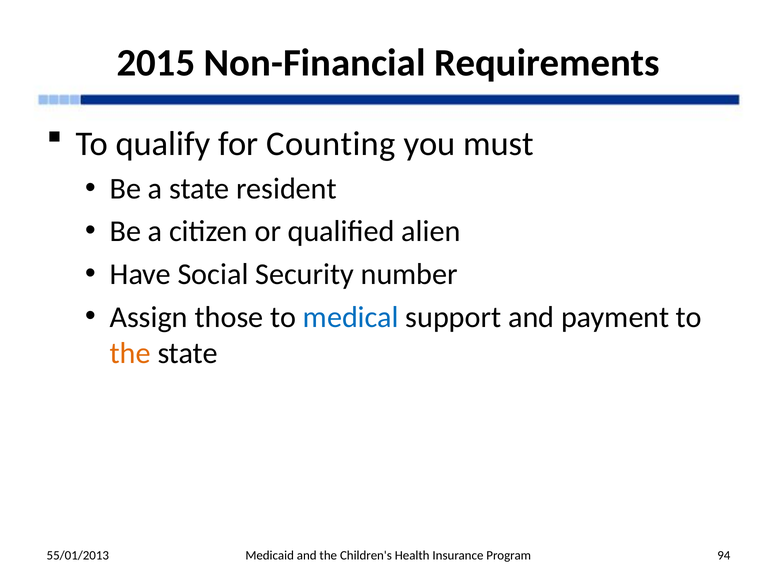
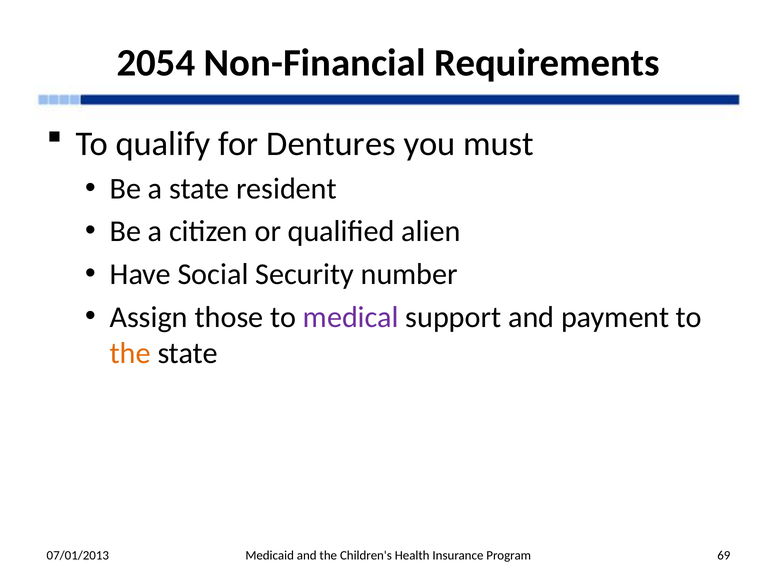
2015: 2015 -> 2054 (156, 63)
Counting: Counting -> Dentures (331, 144)
medical colour: blue -> purple (351, 317)
55/01/2013: 55/01/2013 -> 07/01/2013 (78, 555)
94: 94 -> 69 (724, 555)
